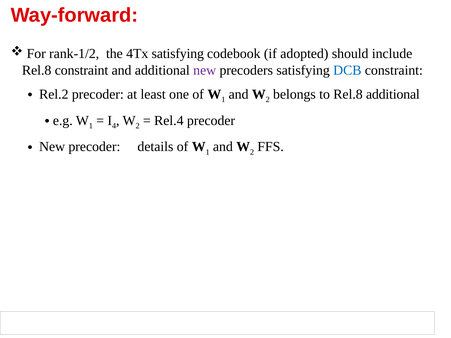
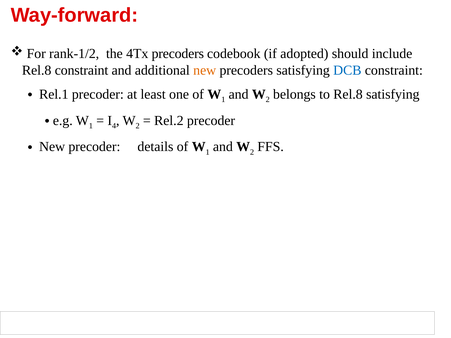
4Tx satisfying: satisfying -> precoders (178, 54)
new colour: purple -> orange (205, 70)
Rel.2: Rel.2 -> Rel.1 (54, 94)
Rel.8 additional: additional -> satisfying (393, 94)
Rel.4: Rel.4 -> Rel.2 (169, 121)
